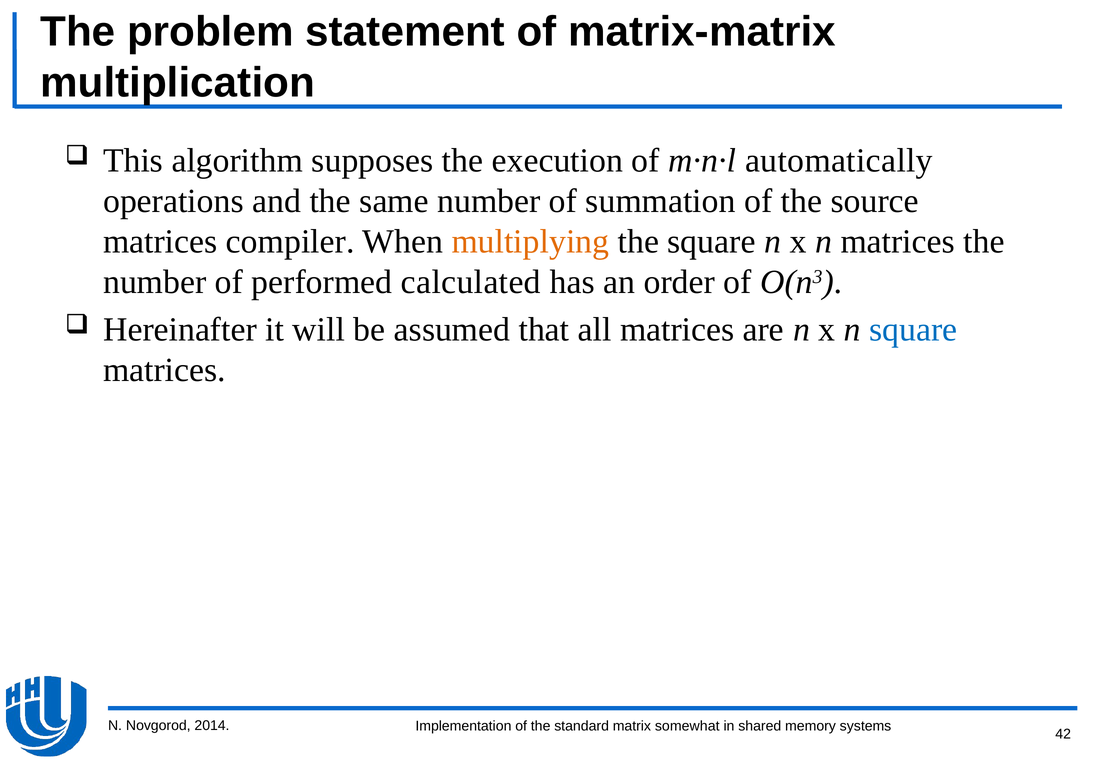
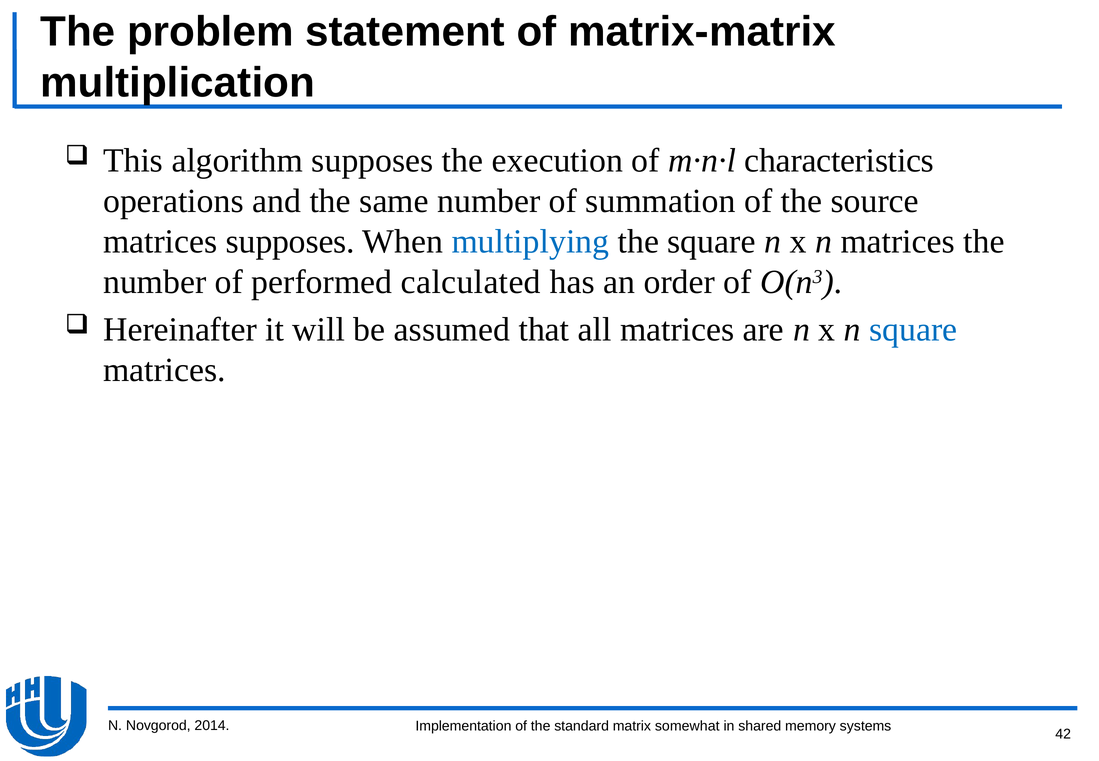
automatically: automatically -> characteristics (839, 161)
matrices compiler: compiler -> supposes (290, 242)
multiplying colour: orange -> blue (530, 242)
